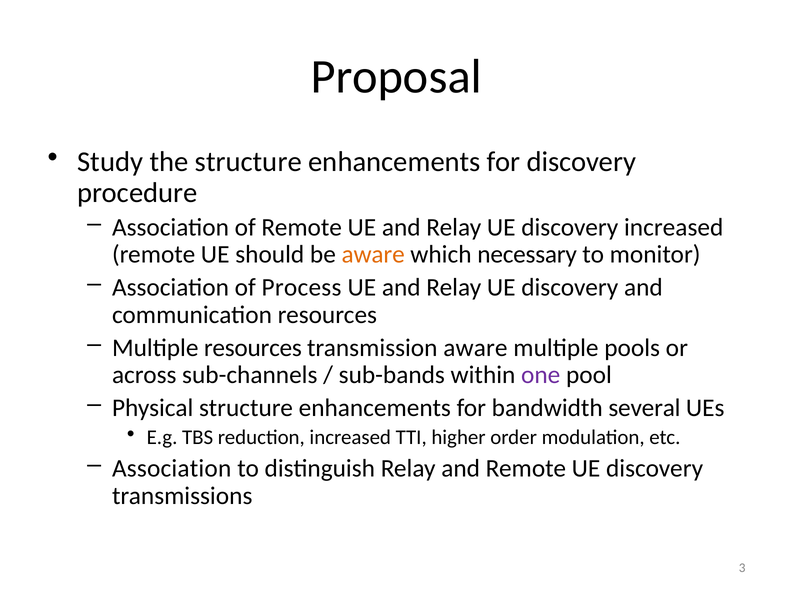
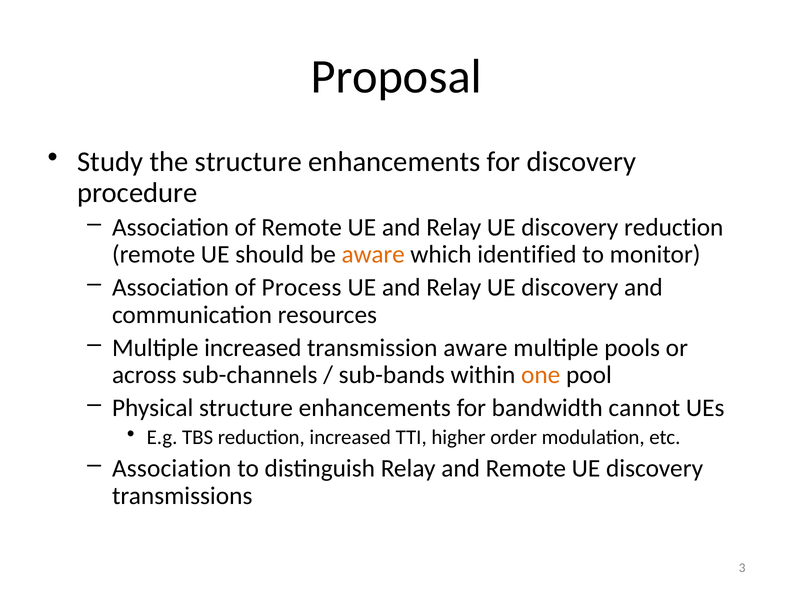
discovery increased: increased -> reduction (674, 227)
necessary: necessary -> identified (527, 254)
Multiple resources: resources -> increased (253, 348)
one colour: purple -> orange (541, 375)
several: several -> cannot (644, 408)
